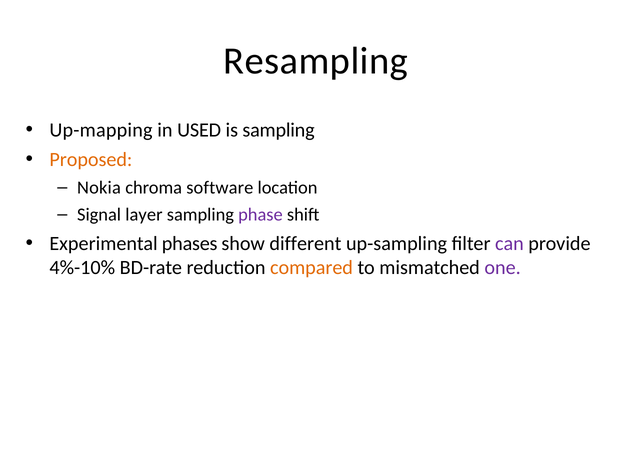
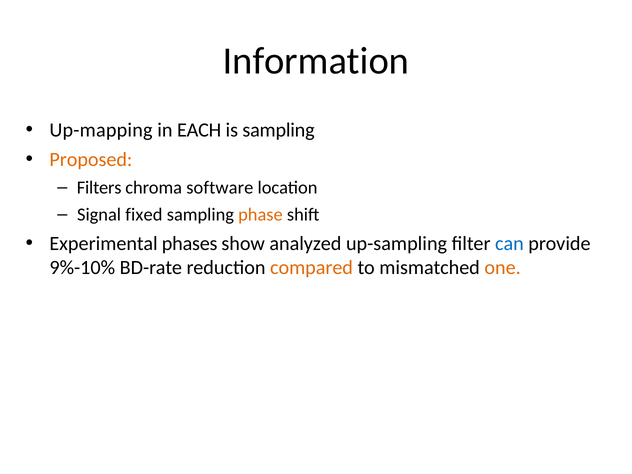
Resampling: Resampling -> Information (316, 61)
USED: USED -> EACH (199, 130)
Nokia: Nokia -> Filters (99, 188)
layer: layer -> fixed (144, 215)
phase colour: purple -> orange (260, 215)
different: different -> analyzed (305, 244)
can colour: purple -> blue (509, 244)
4%-10%: 4%-10% -> 9%-10% (82, 268)
one colour: purple -> orange (503, 268)
